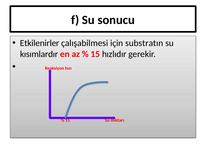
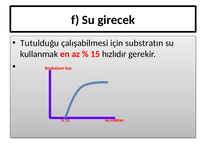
sonucu: sonucu -> girecek (116, 20)
Etkilenirler: Etkilenirler -> Tutulduğu (40, 43)
kısımlardır: kısımlardır -> kullanmak (39, 54)
